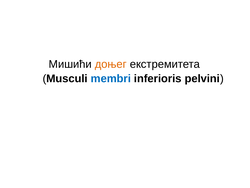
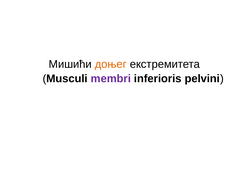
membri colour: blue -> purple (111, 78)
